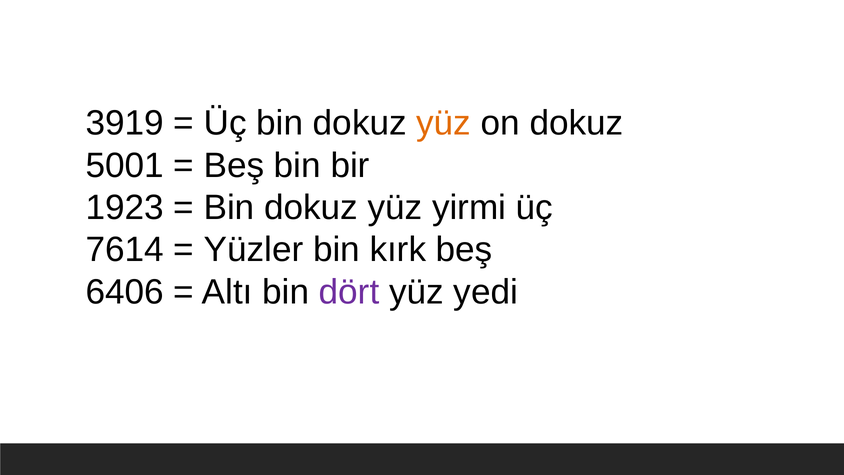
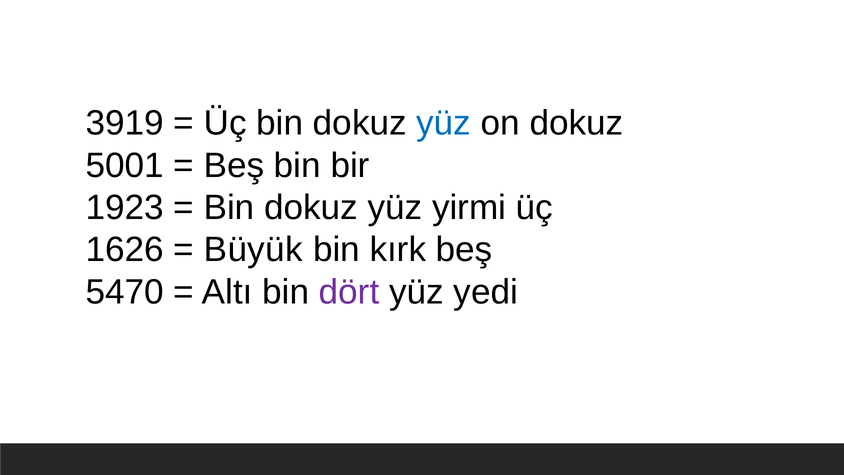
yüz colour: orange -> blue (444, 123)
7614: 7614 -> 1626 (125, 250)
Yüzler: Yüzler -> Büyük (253, 250)
6406: 6406 -> 5470 (125, 292)
